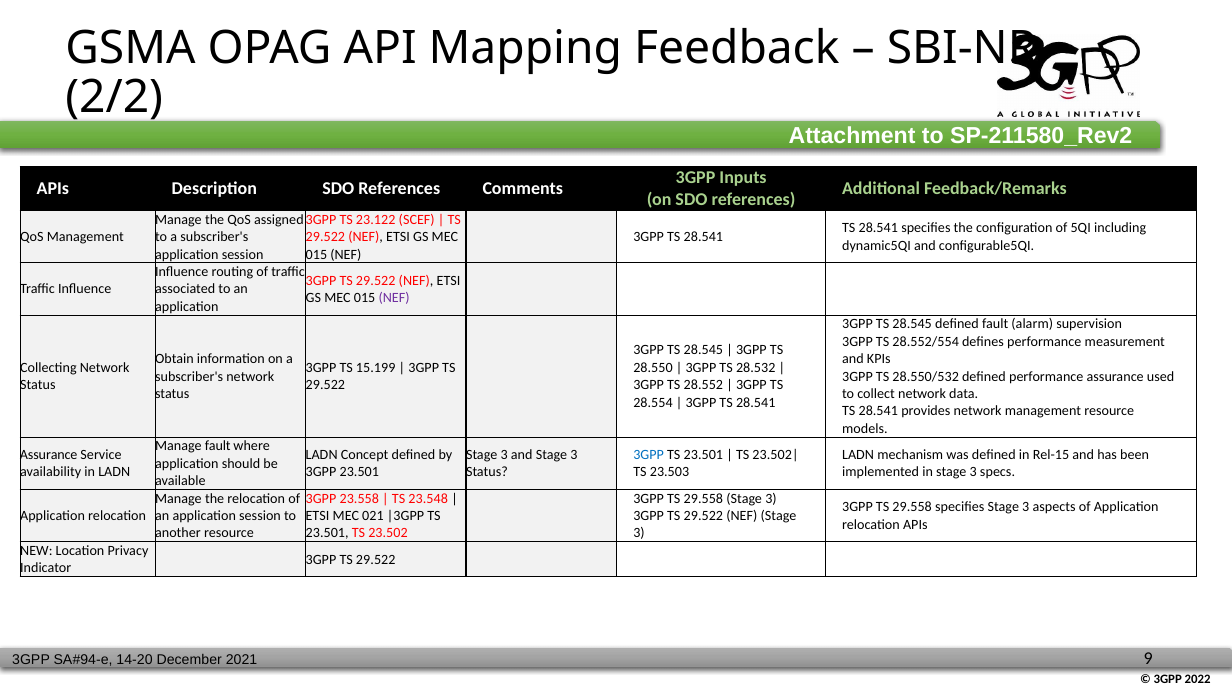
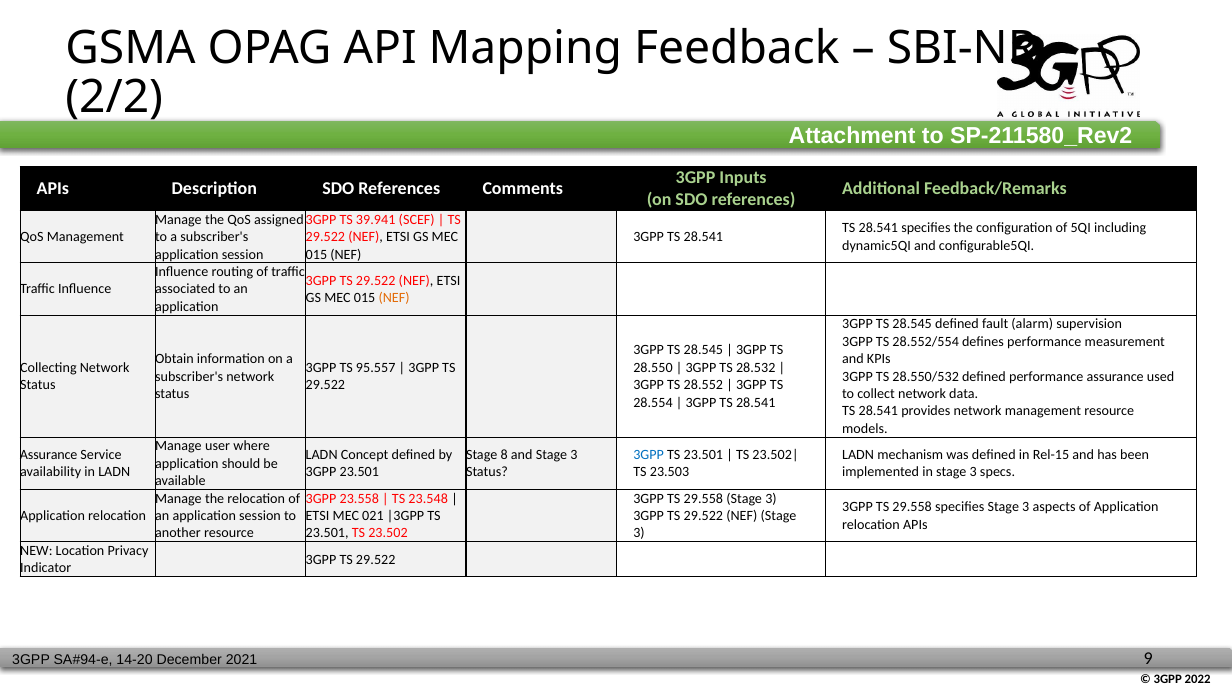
23.122: 23.122 -> 39.941 (376, 220)
NEF colour: purple -> orange (394, 298)
15.199: 15.199 -> 95.557 (376, 368)
Manage fault: fault -> user (218, 446)
3: 3 -> 8 (504, 455)
